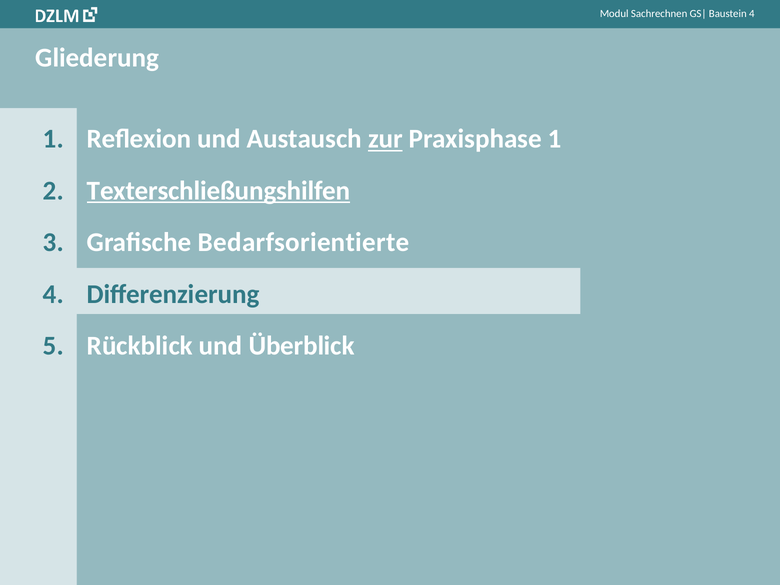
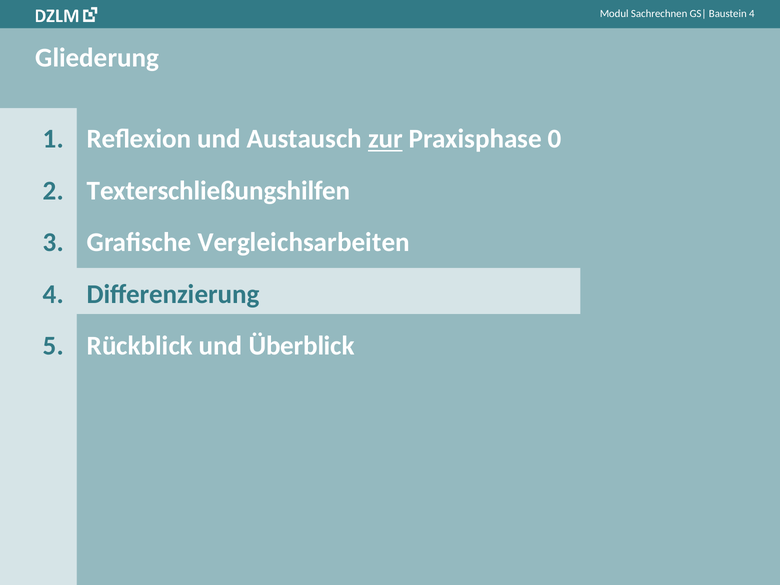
Praxisphase 1: 1 -> 0 (555, 139)
Texterschließungshilfen underline: present -> none (219, 191)
Bedarfsorientierte: Bedarfsorientierte -> Vergleichsarbeiten (304, 243)
